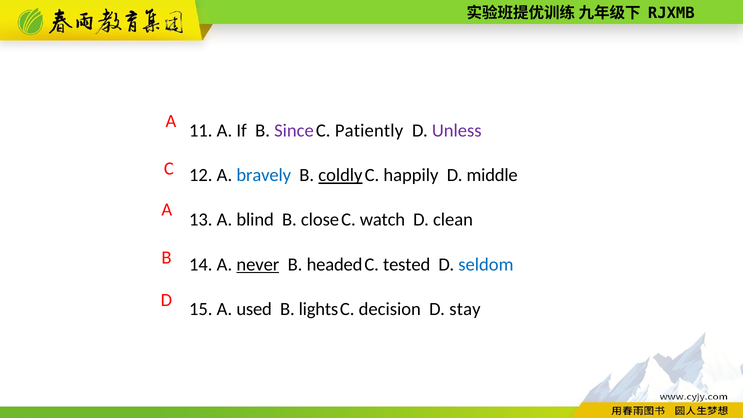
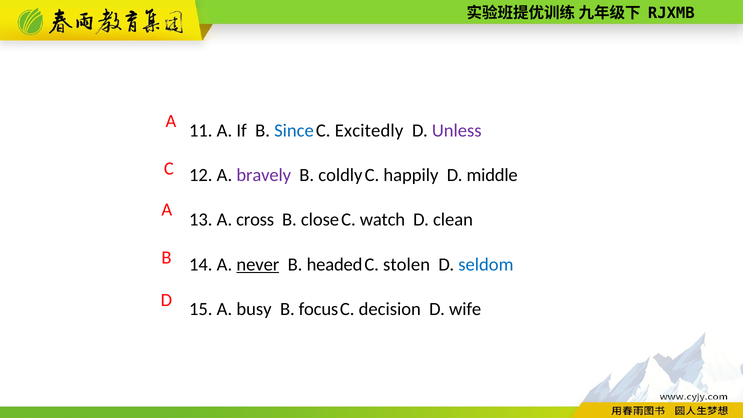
Since colour: purple -> blue (294, 131)
Patiently: Patiently -> Excitedly (369, 131)
bravely colour: blue -> purple (264, 175)
coldly underline: present -> none (340, 175)
blind: blind -> cross (255, 220)
tested: tested -> stolen (407, 264)
used: used -> busy (254, 309)
lights: lights -> focus (318, 309)
stay: stay -> wife (465, 309)
